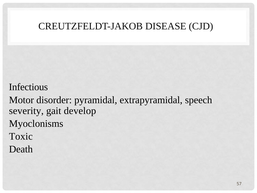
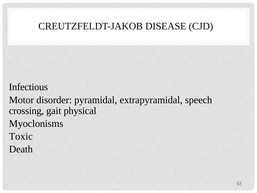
severity: severity -> crossing (26, 111)
develop: develop -> physical (80, 111)
